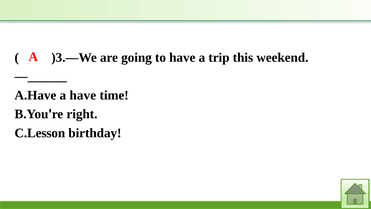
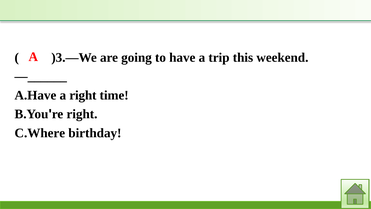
a have: have -> right (83, 95)
C.Lesson: C.Lesson -> C.Where (40, 133)
